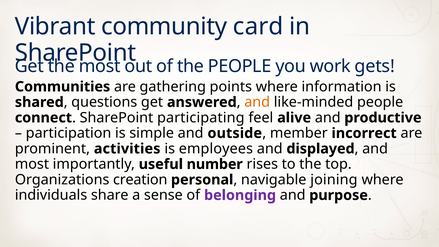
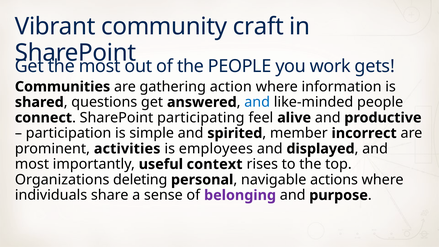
card: card -> craft (258, 27)
points: points -> action (231, 87)
and colour: orange -> blue (257, 102)
outside: outside -> spirited (235, 133)
number: number -> context (215, 164)
creation: creation -> deleting (140, 180)
joining: joining -> actions (334, 180)
